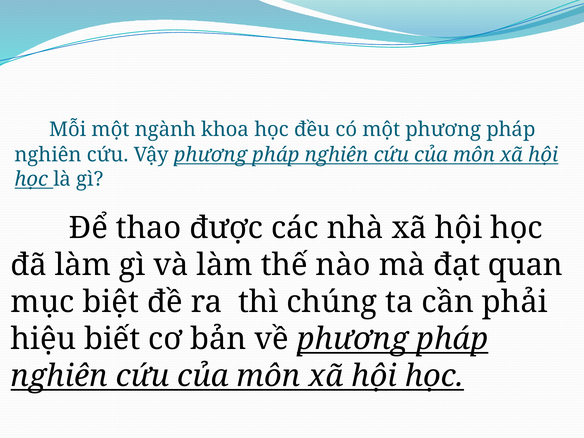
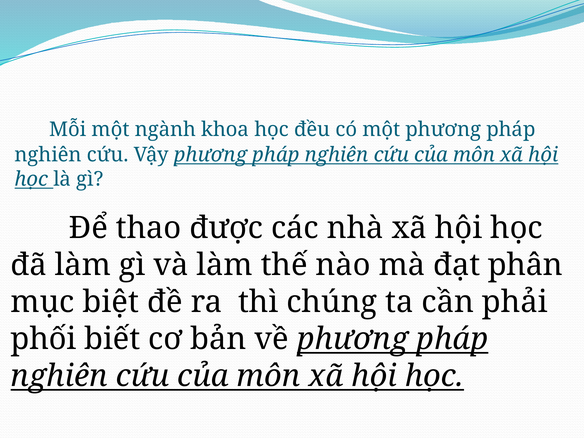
quan: quan -> phân (525, 265)
hiệu: hiệu -> phối (43, 339)
